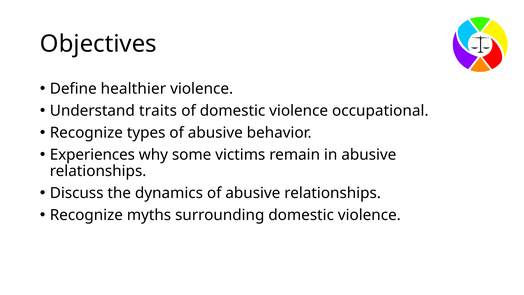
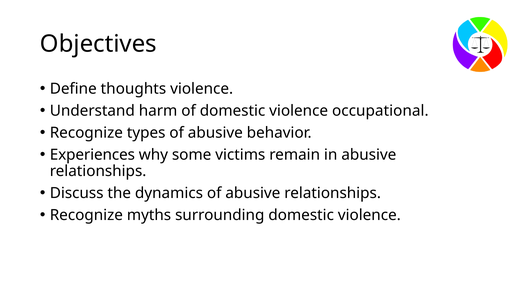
healthier: healthier -> thoughts (133, 89)
traits: traits -> harm (158, 111)
